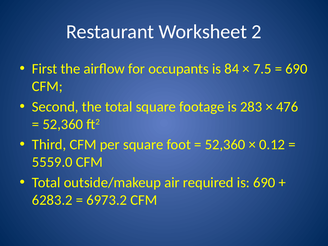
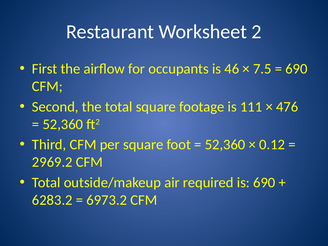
84: 84 -> 46 (232, 69)
283: 283 -> 111 (251, 107)
5559.0: 5559.0 -> 2969.2 (52, 162)
